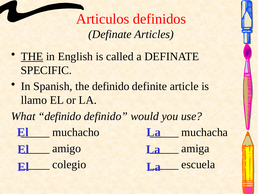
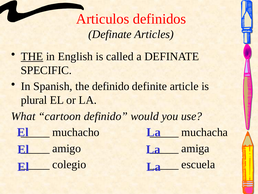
llamo: llamo -> plural (34, 100)
What definido: definido -> cartoon (60, 116)
